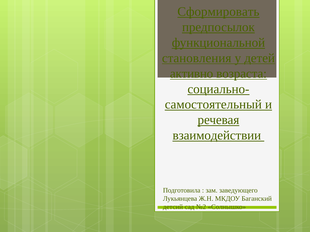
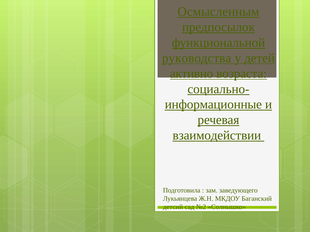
Сформировать: Сформировать -> Осмысленным (218, 12)
становления: становления -> руководства (197, 58)
самостоятельный: самостоятельный -> информационные (213, 105)
